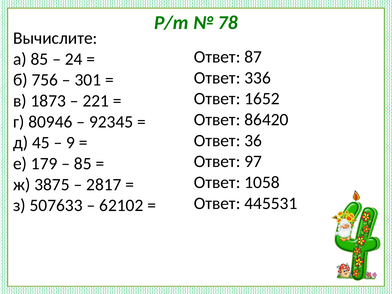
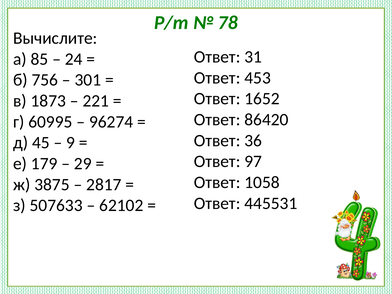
87: 87 -> 31 (253, 57)
336: 336 -> 453 (258, 78)
80946: 80946 -> 60995 (50, 122)
92345: 92345 -> 96274 (111, 122)
85: 85 -> 29 (83, 164)
